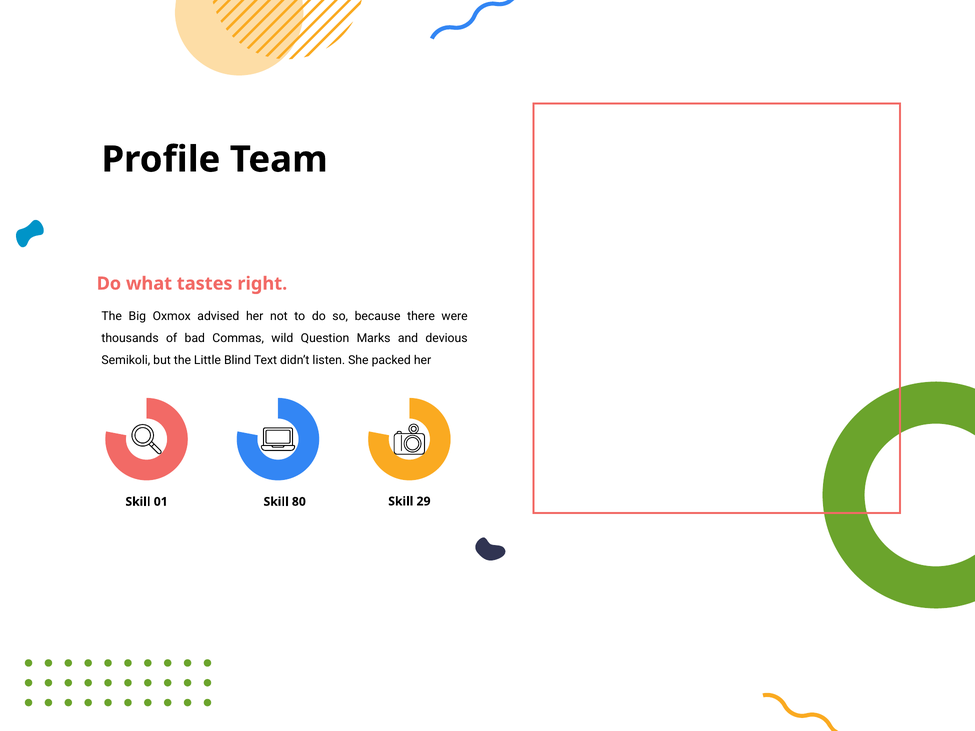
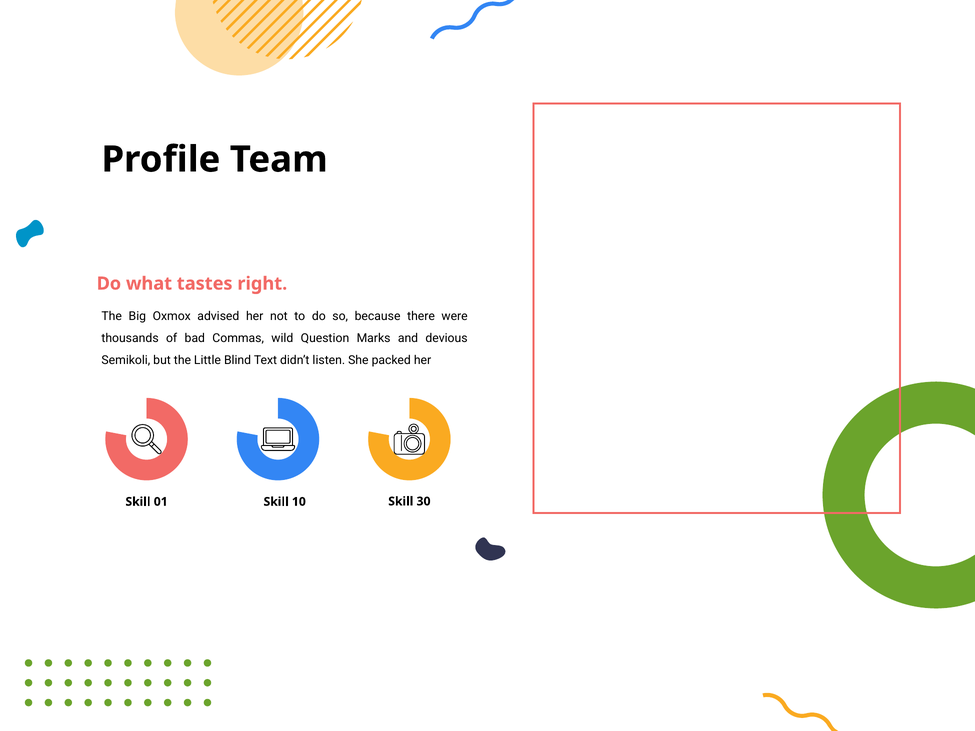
80: 80 -> 10 (299, 502)
29: 29 -> 30 (424, 502)
